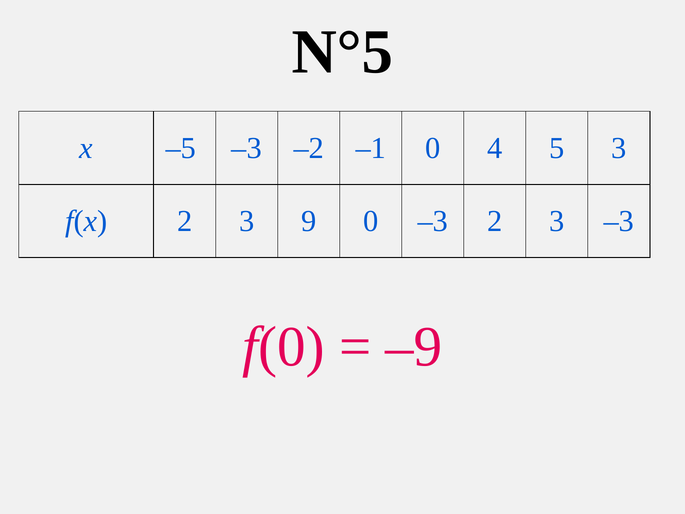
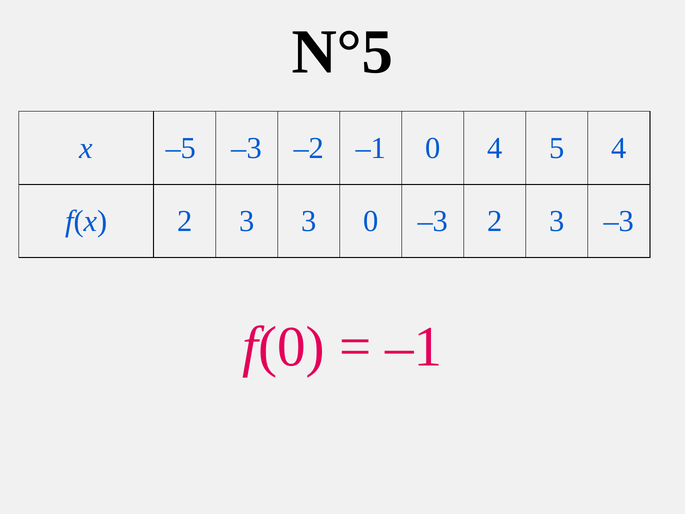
5 3: 3 -> 4 (619, 148)
3 9: 9 -> 3 (309, 221)
–9: –9 -> –1 (414, 347)
